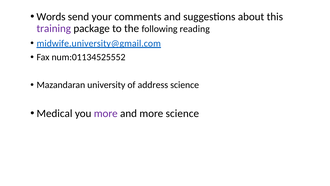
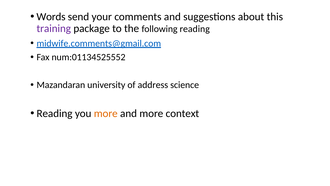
midwife.university@gmail.com: midwife.university@gmail.com -> midwife.comments@gmail.com (99, 43)
Medical: Medical -> Reading (55, 113)
more colour: purple -> orange (106, 113)
more science: science -> context (182, 113)
